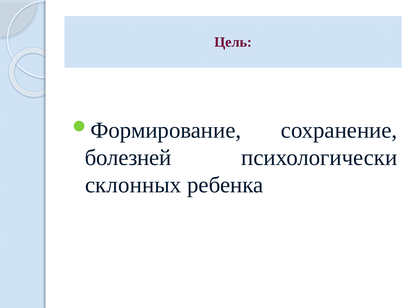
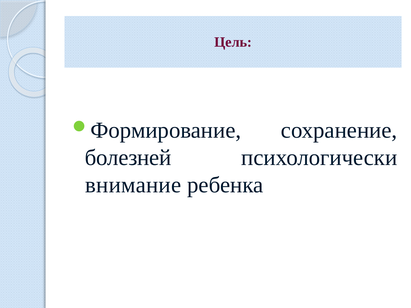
склонных: склонных -> внимание (133, 185)
